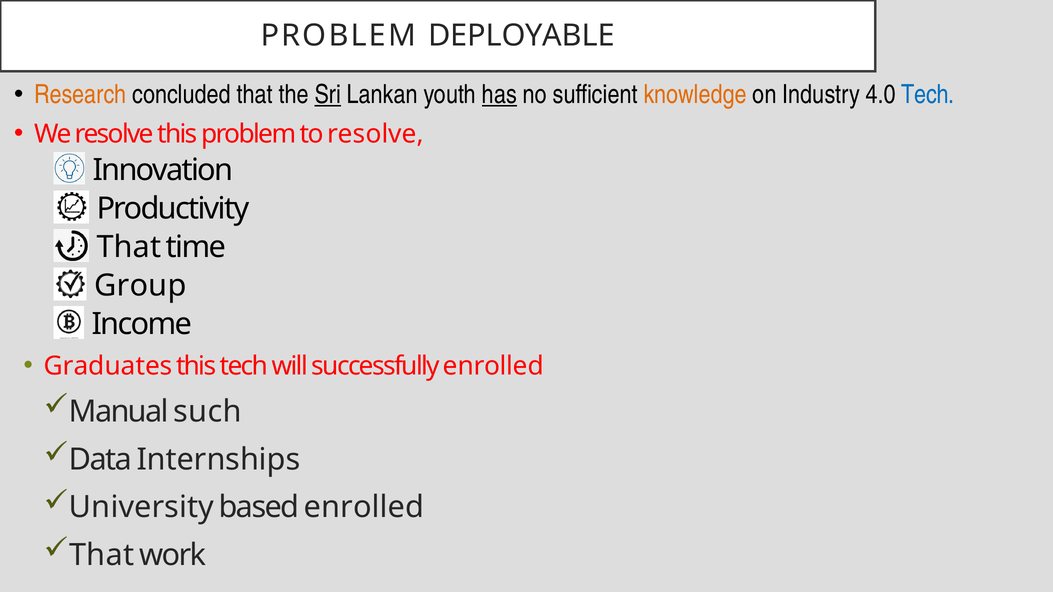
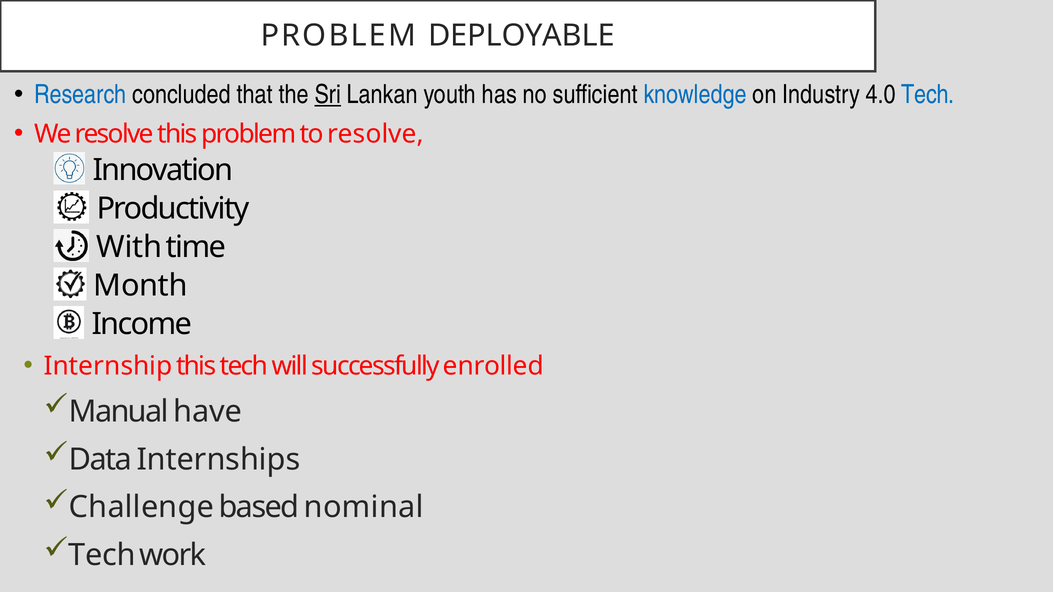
Research colour: orange -> blue (80, 95)
has underline: present -> none (499, 95)
knowledge colour: orange -> blue (695, 95)
That: That -> With (129, 247)
Group: Group -> Month (141, 286)
Graduates: Graduates -> Internship (108, 366)
such: such -> have (208, 412)
University: University -> Challenge (141, 508)
based enrolled: enrolled -> nominal (364, 508)
That: That -> Tech (102, 555)
